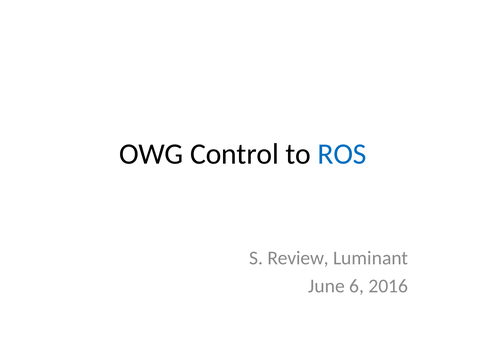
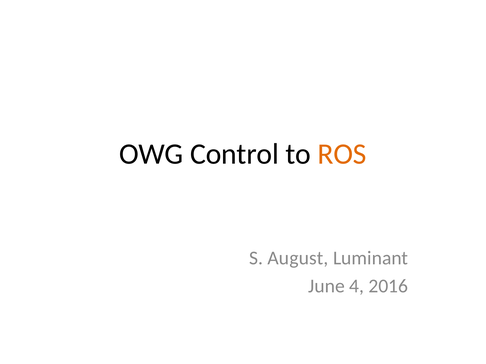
ROS colour: blue -> orange (342, 154)
Review: Review -> August (298, 259)
6: 6 -> 4 (357, 286)
